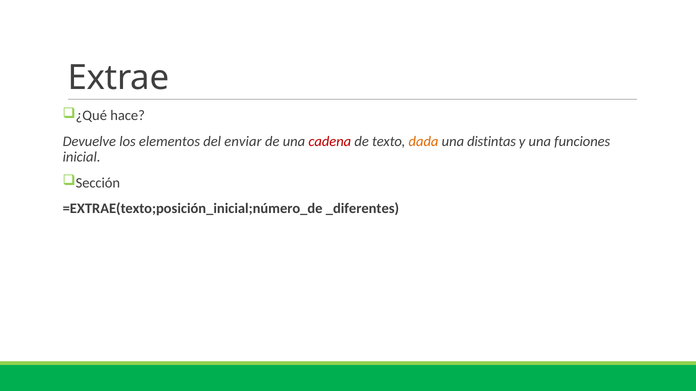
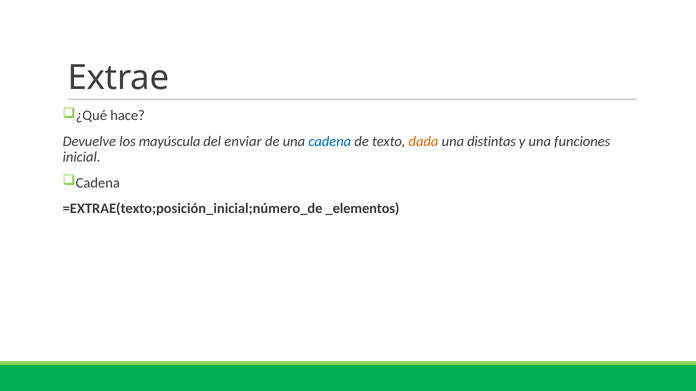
elementos: elementos -> mayúscula (170, 142)
cadena colour: red -> blue (330, 142)
Sección: Sección -> Cadena (98, 183)
_diferentes: _diferentes -> _elementos (363, 209)
